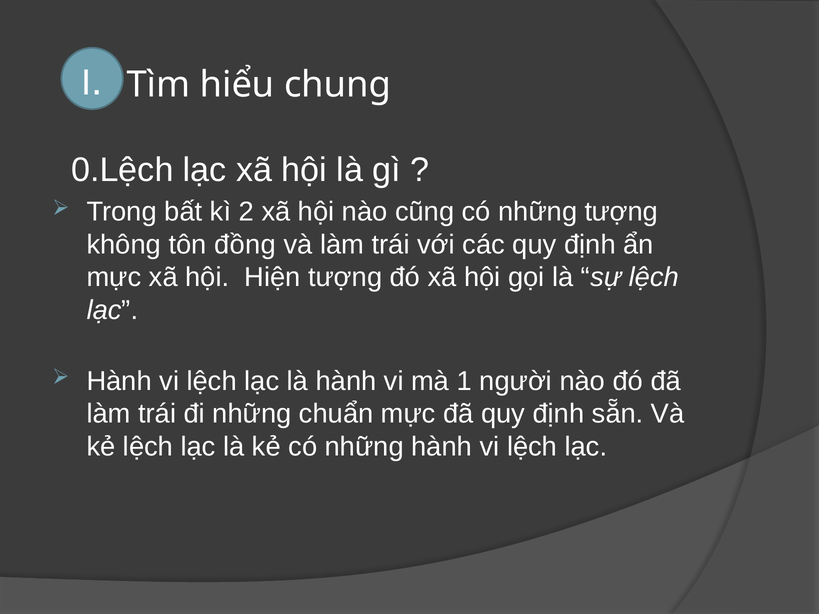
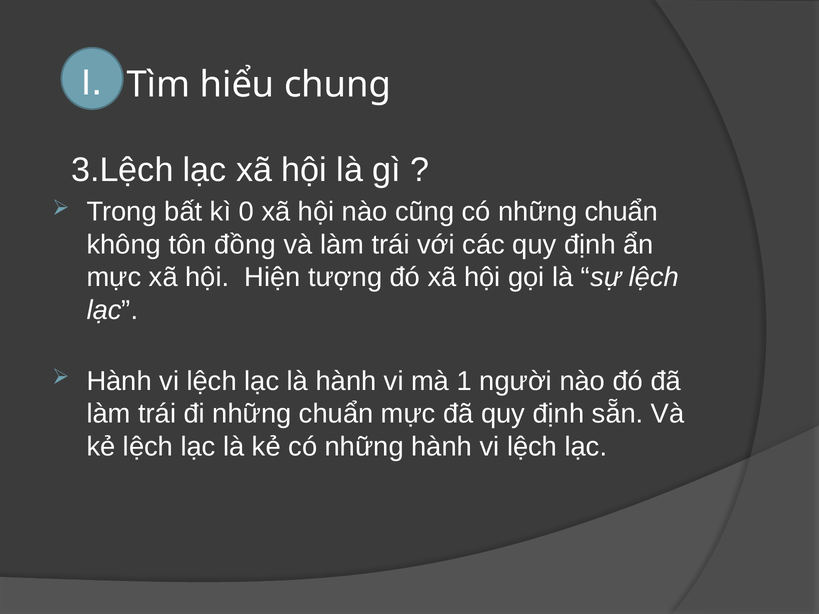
0.Lệch: 0.Lệch -> 3.Lệch (122, 170)
2: 2 -> 0 (246, 212)
có những tượng: tượng -> chuẩn (621, 212)
